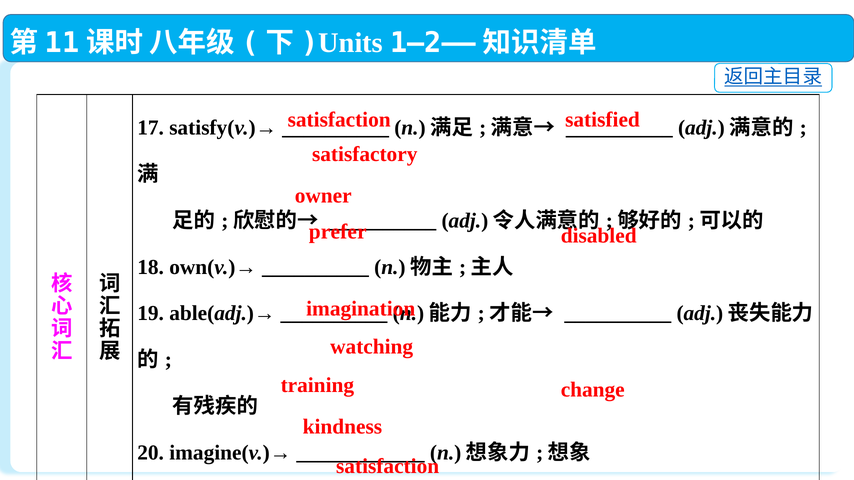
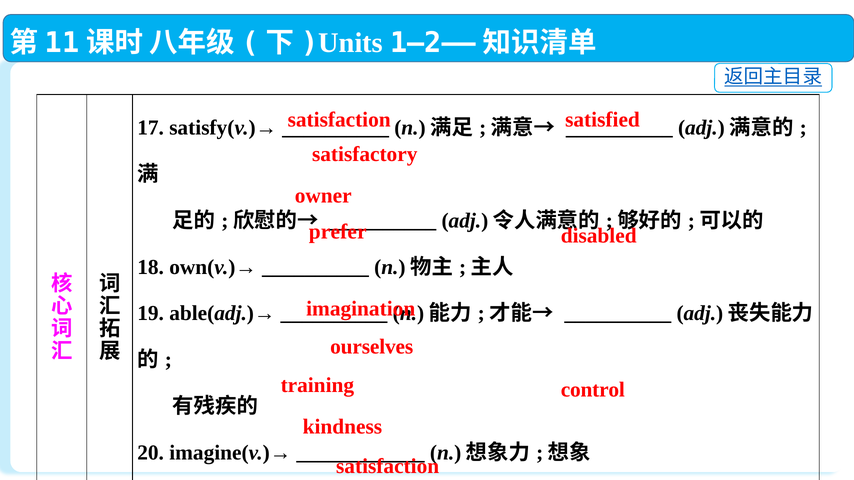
watching: watching -> ourselves (372, 347)
change: change -> control (593, 390)
